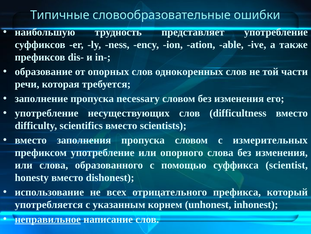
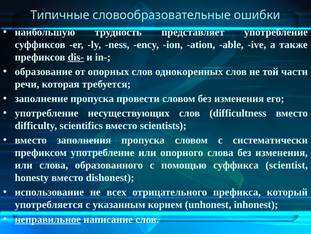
dis- underline: none -> present (76, 57)
necessary: necessary -> провести (138, 98)
измерительных: измерительных -> систематически (270, 140)
